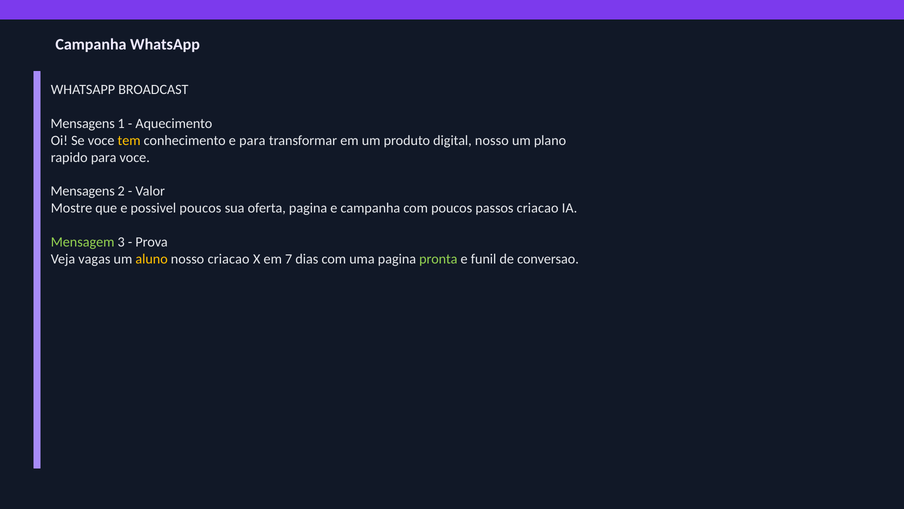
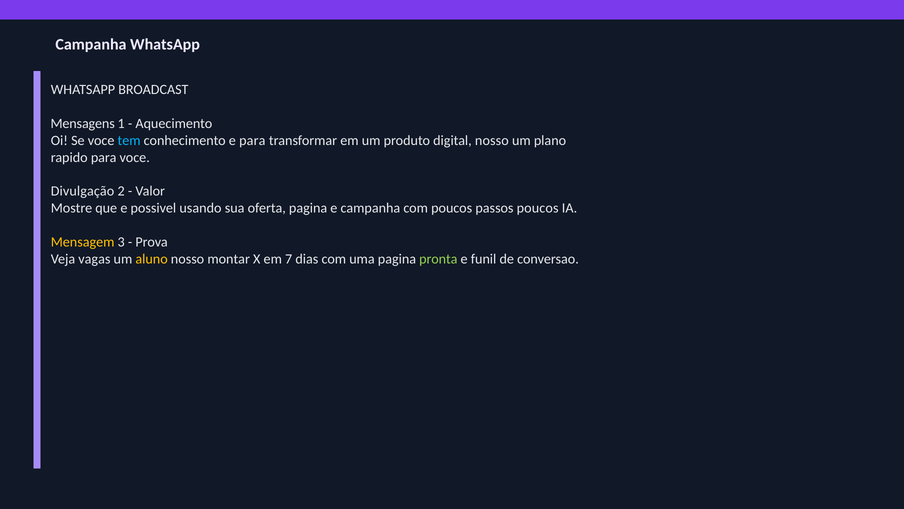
tem colour: yellow -> light blue (129, 140)
Mensagens: Mensagens -> Divulgação (83, 191)
possivel poucos: poucos -> usando (200, 208)
passos criacao: criacao -> poucos (538, 208)
Mensagem colour: light green -> yellow (83, 242)
nosso criacao: criacao -> montar (229, 259)
